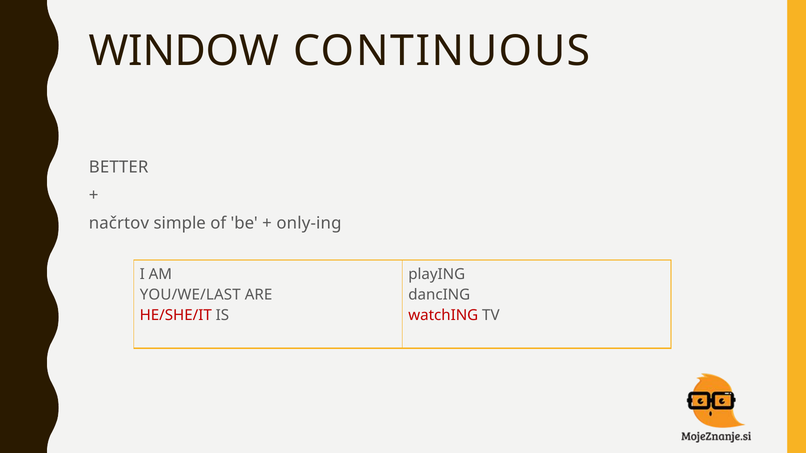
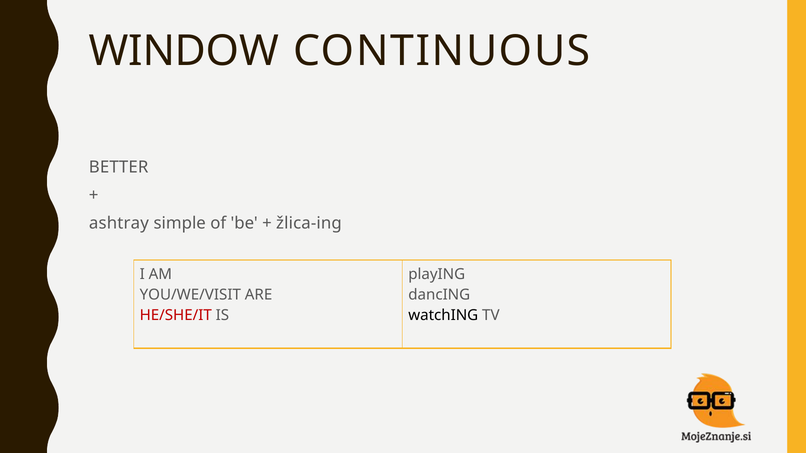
načrtov: načrtov -> ashtray (119, 223)
only-ing: only-ing -> žlica-ing (309, 223)
YOU/WE/LAST: YOU/WE/LAST -> YOU/WE/VISIT (190, 295)
watchING colour: red -> black (443, 315)
